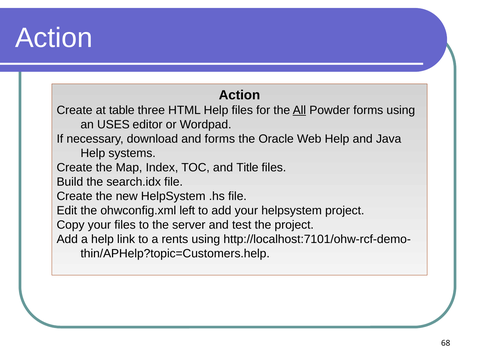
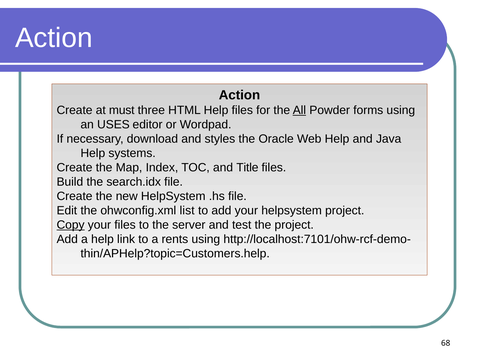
table: table -> must (122, 110)
and forms: forms -> styles (220, 139)
left: left -> list (187, 211)
Copy underline: none -> present (71, 225)
